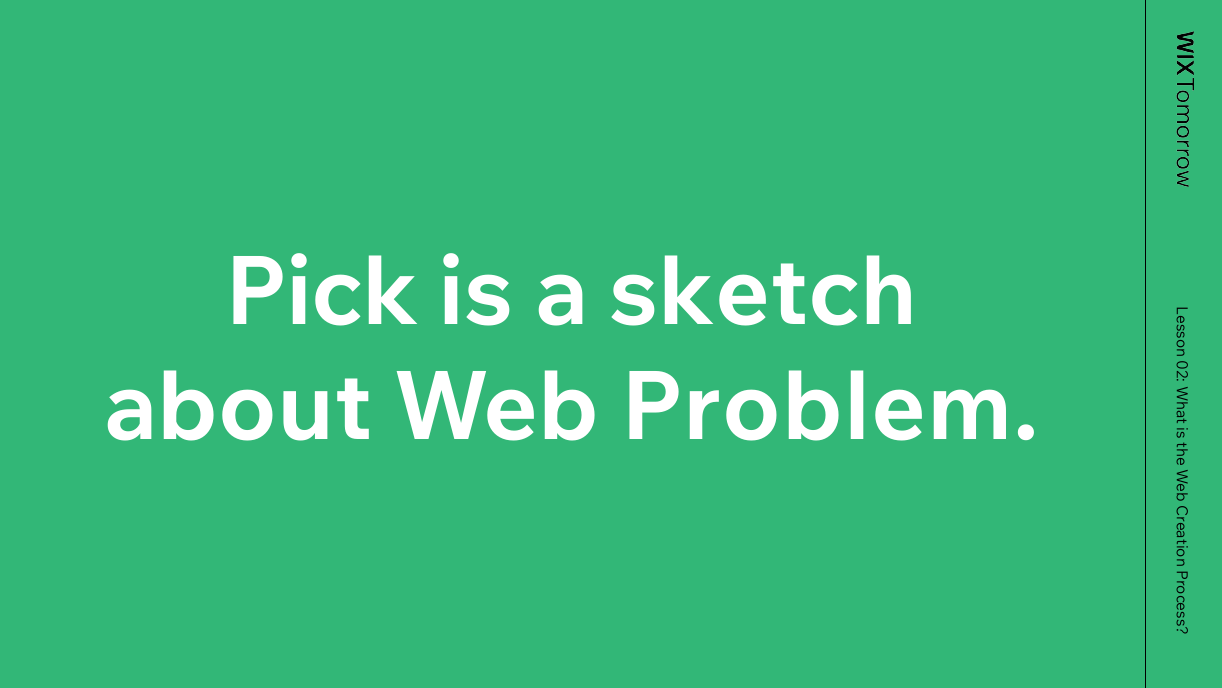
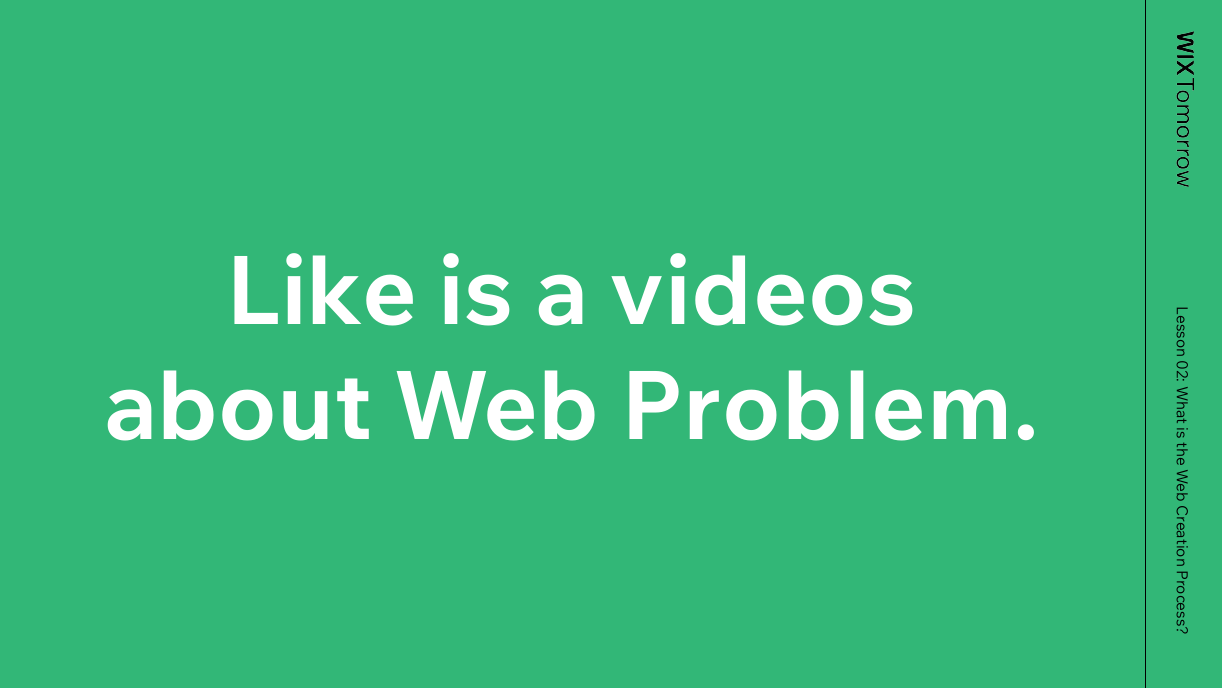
Pick: Pick -> Like (322, 293)
sketch: sketch -> videos (763, 293)
